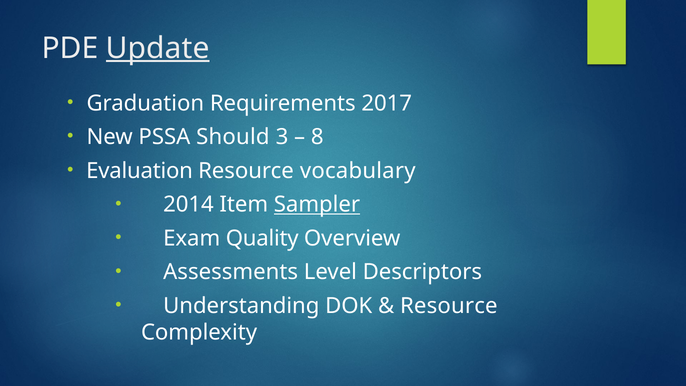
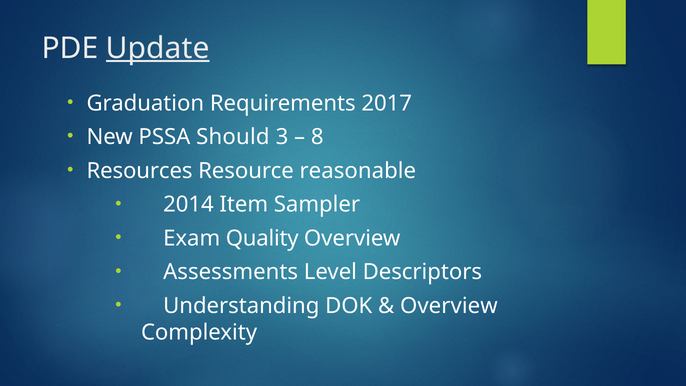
Evaluation: Evaluation -> Resources (140, 171)
vocabulary: vocabulary -> reasonable (358, 171)
Sampler underline: present -> none (317, 204)
Resource: Resource -> Overview (449, 306)
